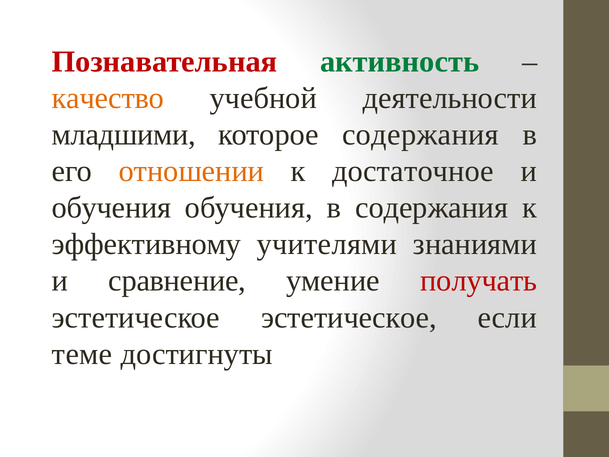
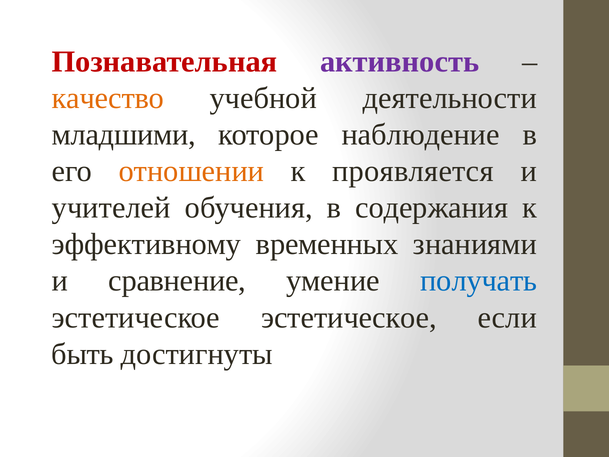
активность colour: green -> purple (400, 61)
которое содержания: содержания -> наблюдение (421, 135)
достаточное: достаточное -> проявляется (413, 171)
обучения: обучения -> учителей (111, 208)
учителями: учителями -> временных (327, 244)
получать colour: red -> blue (479, 281)
теме: теме -> быть (83, 354)
